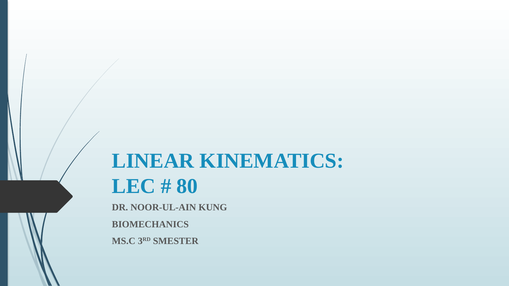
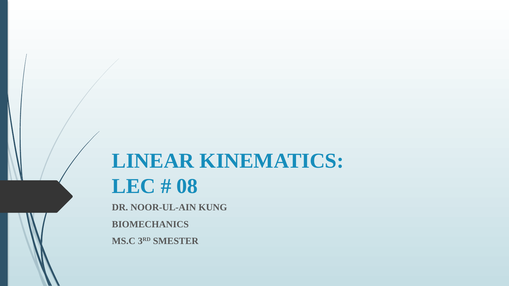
80: 80 -> 08 (187, 186)
